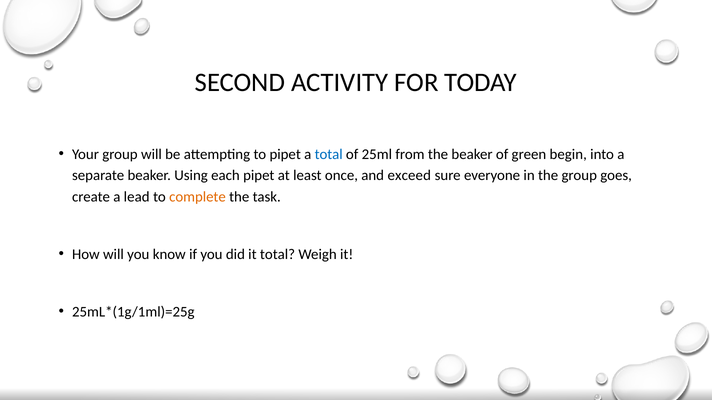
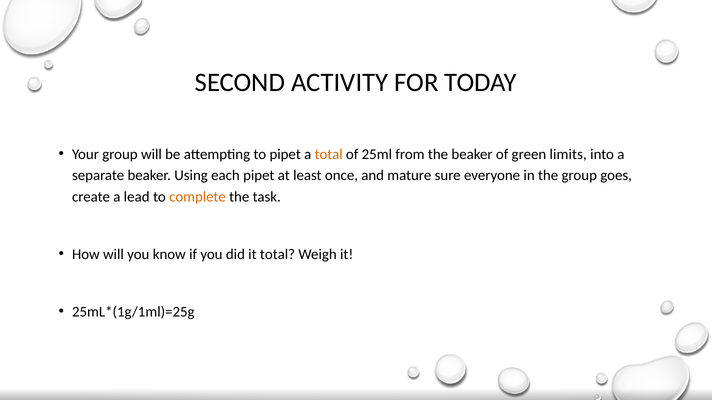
total colour: blue -> orange (329, 154)
begin: begin -> limits (568, 154)
exceed: exceed -> mature (409, 176)
